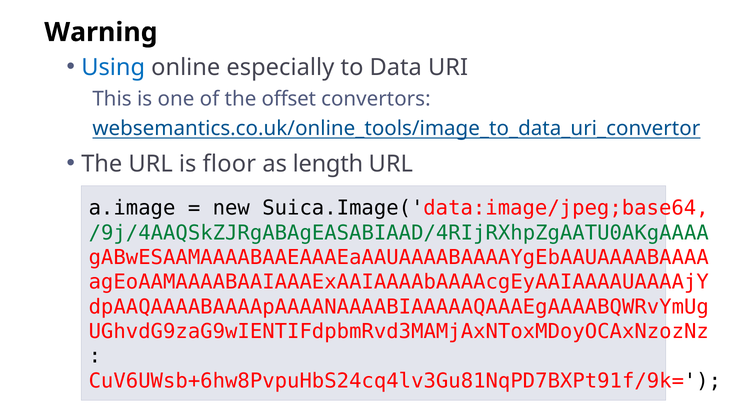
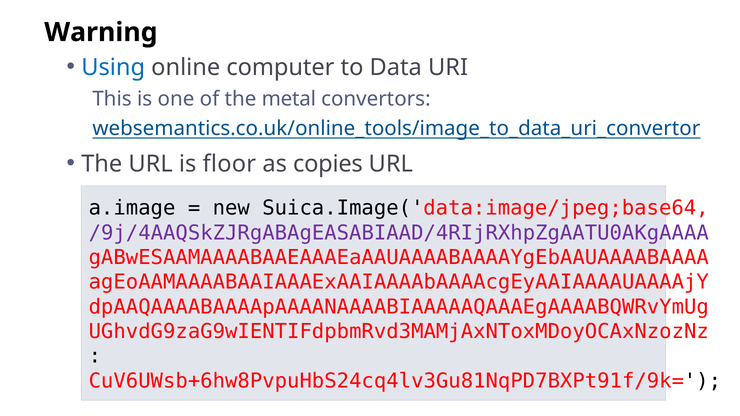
especially: especially -> computer (280, 67)
offset: offset -> metal (289, 99)
length: length -> copies (328, 164)
/9j/4AAQSkZJRgABAgEASABIAAD/4RIjRXhpZgAATU0AKgAAAA colour: green -> purple (399, 233)
